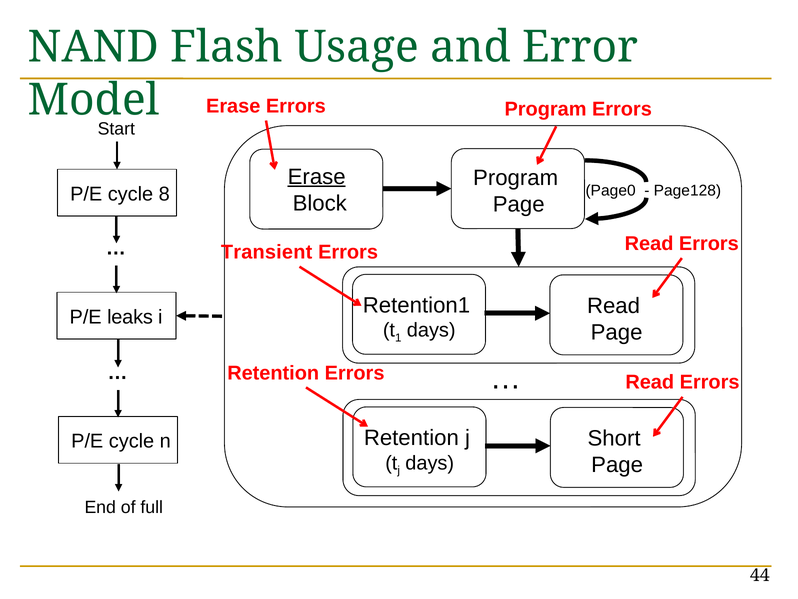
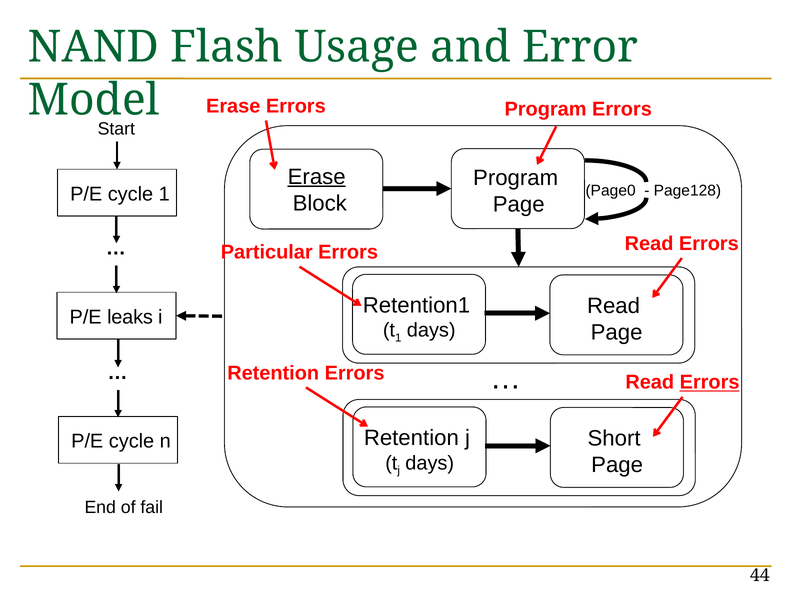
cycle 8: 8 -> 1 (164, 194)
Transient: Transient -> Particular (267, 252)
Errors underline: none -> present (710, 382)
full: full -> fail (152, 507)
